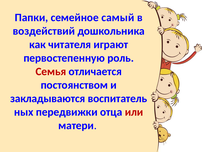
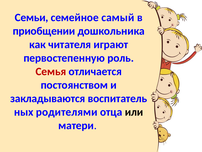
Папки: Папки -> Семьи (32, 17)
воздействий: воздействий -> приобщении (44, 31)
передвижки: передвижки -> родителями (67, 112)
или colour: red -> black (134, 112)
